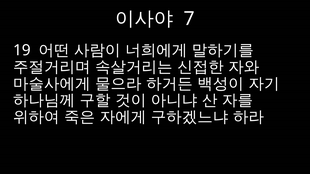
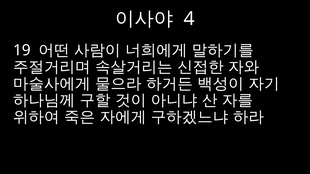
7: 7 -> 4 (189, 19)
